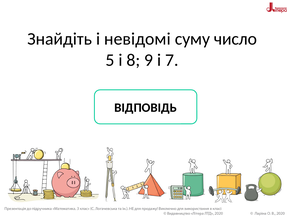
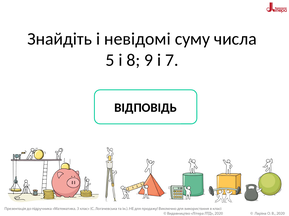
число: число -> числа (235, 39)
